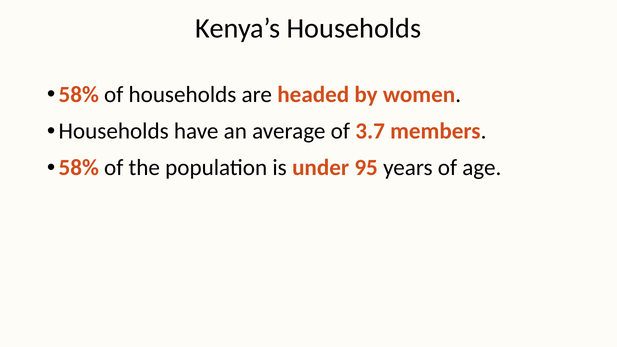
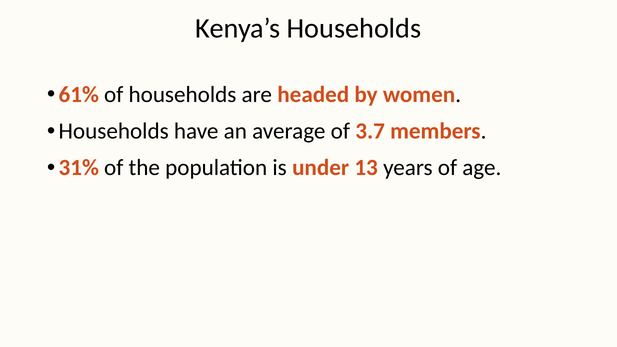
58%: 58% -> 61% (79, 95)
58%: 58% -> 31% (79, 168)
95: 95 -> 13 (366, 168)
